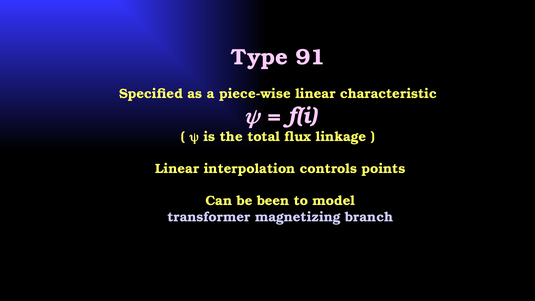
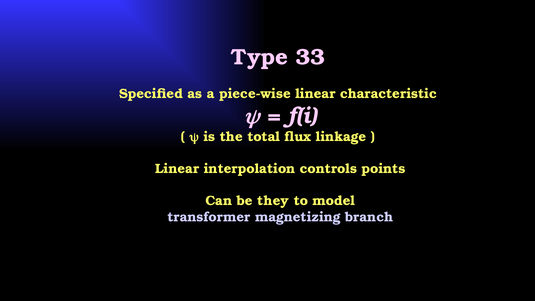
91: 91 -> 33 (310, 57)
been: been -> they (273, 201)
